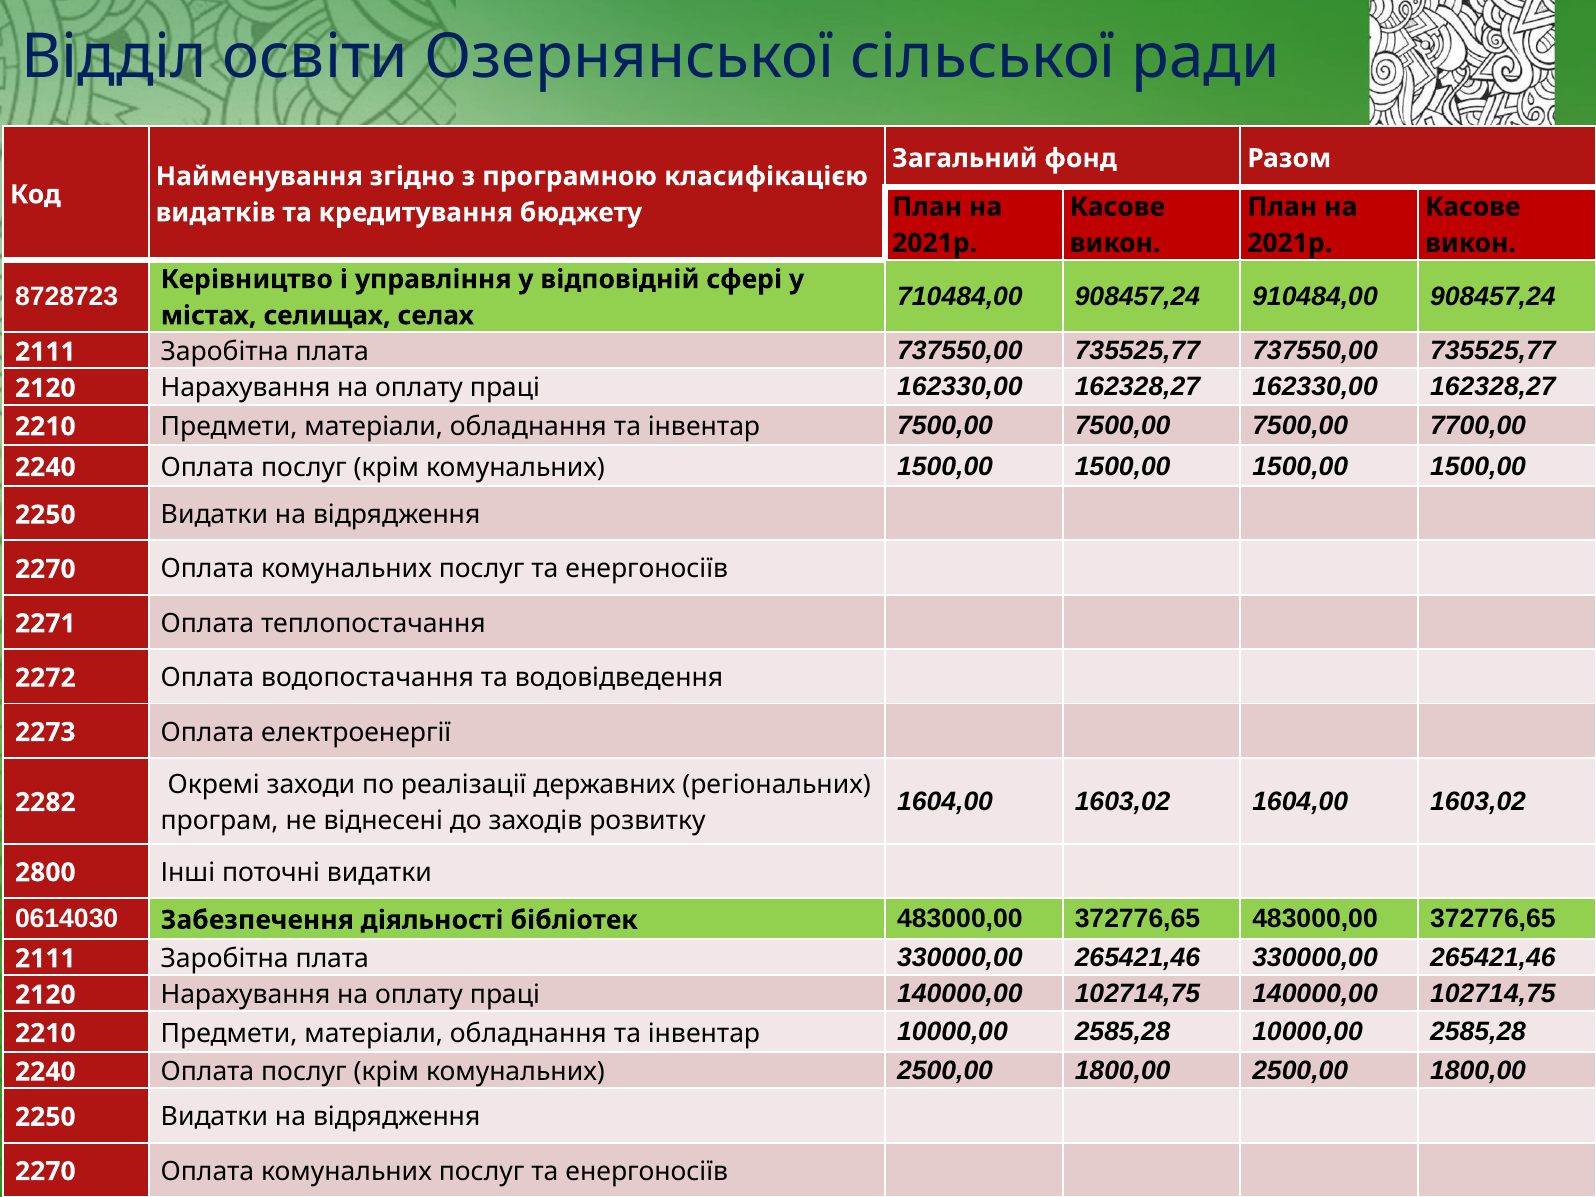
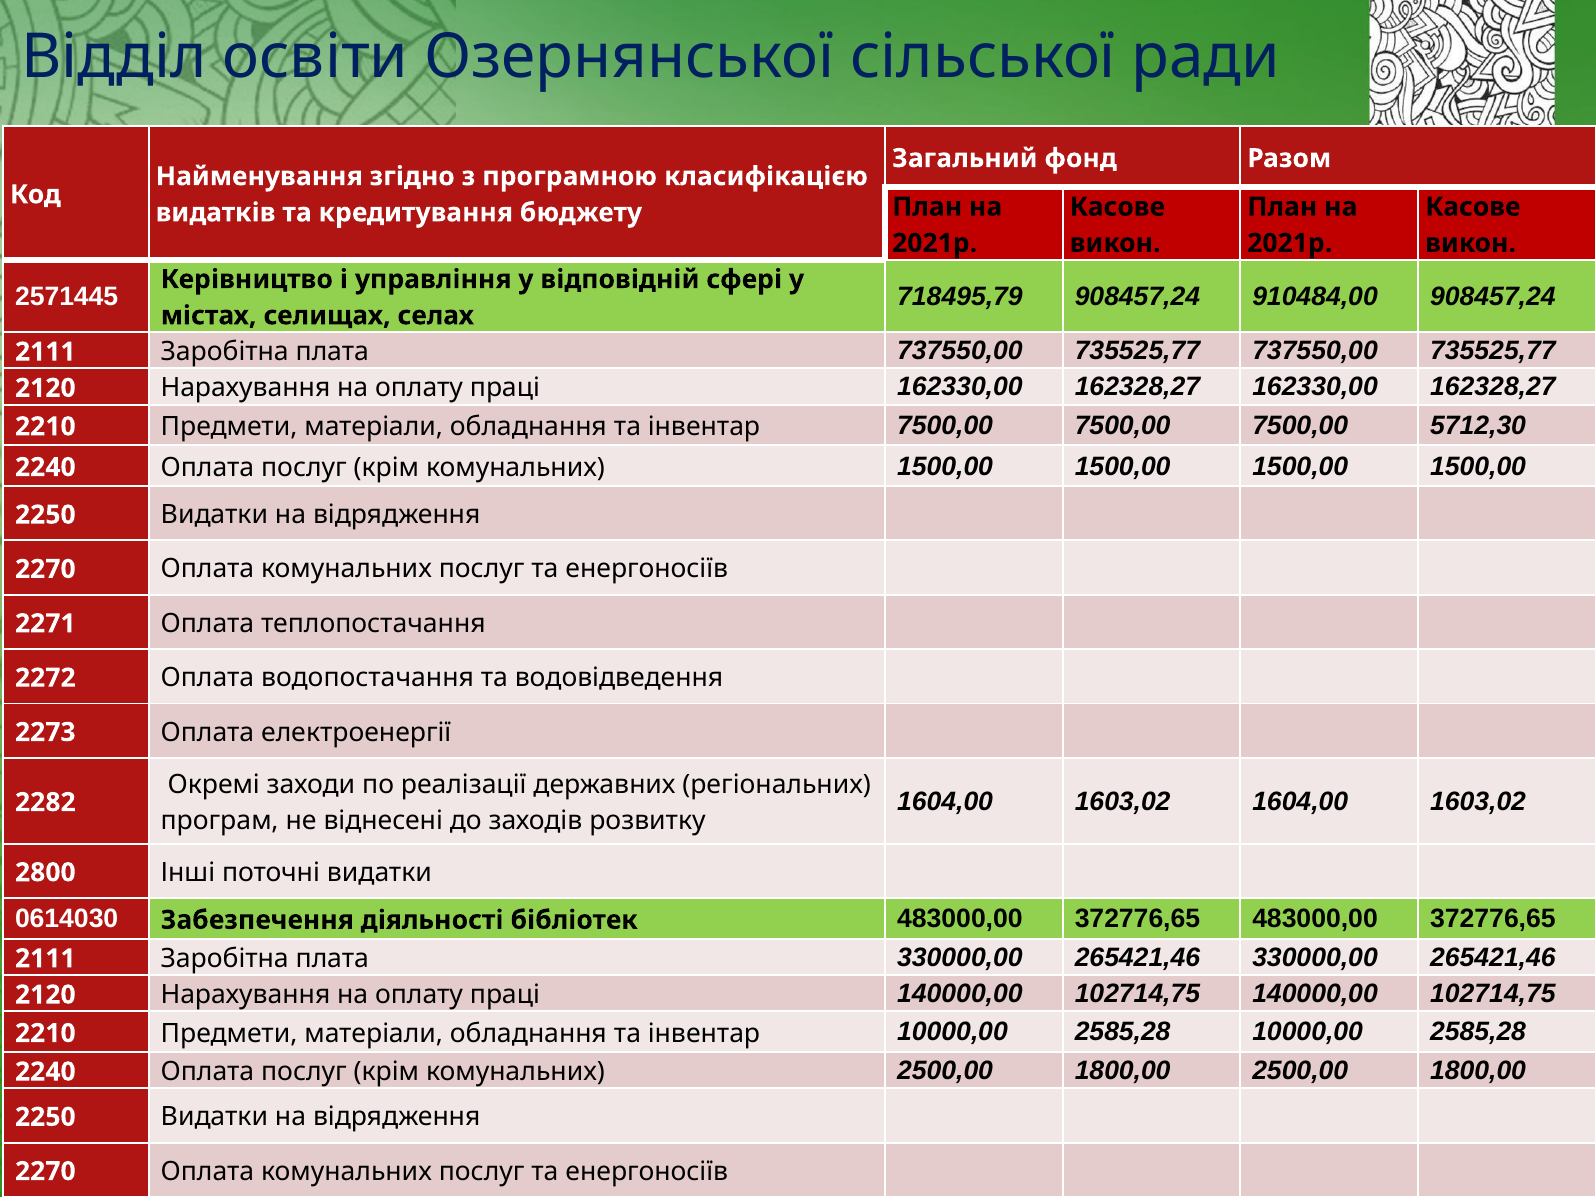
8728723: 8728723 -> 2571445 (67, 296)
710484,00: 710484,00 -> 718495,79 (960, 296)
7700,00: 7700,00 -> 5712,30 (1478, 426)
